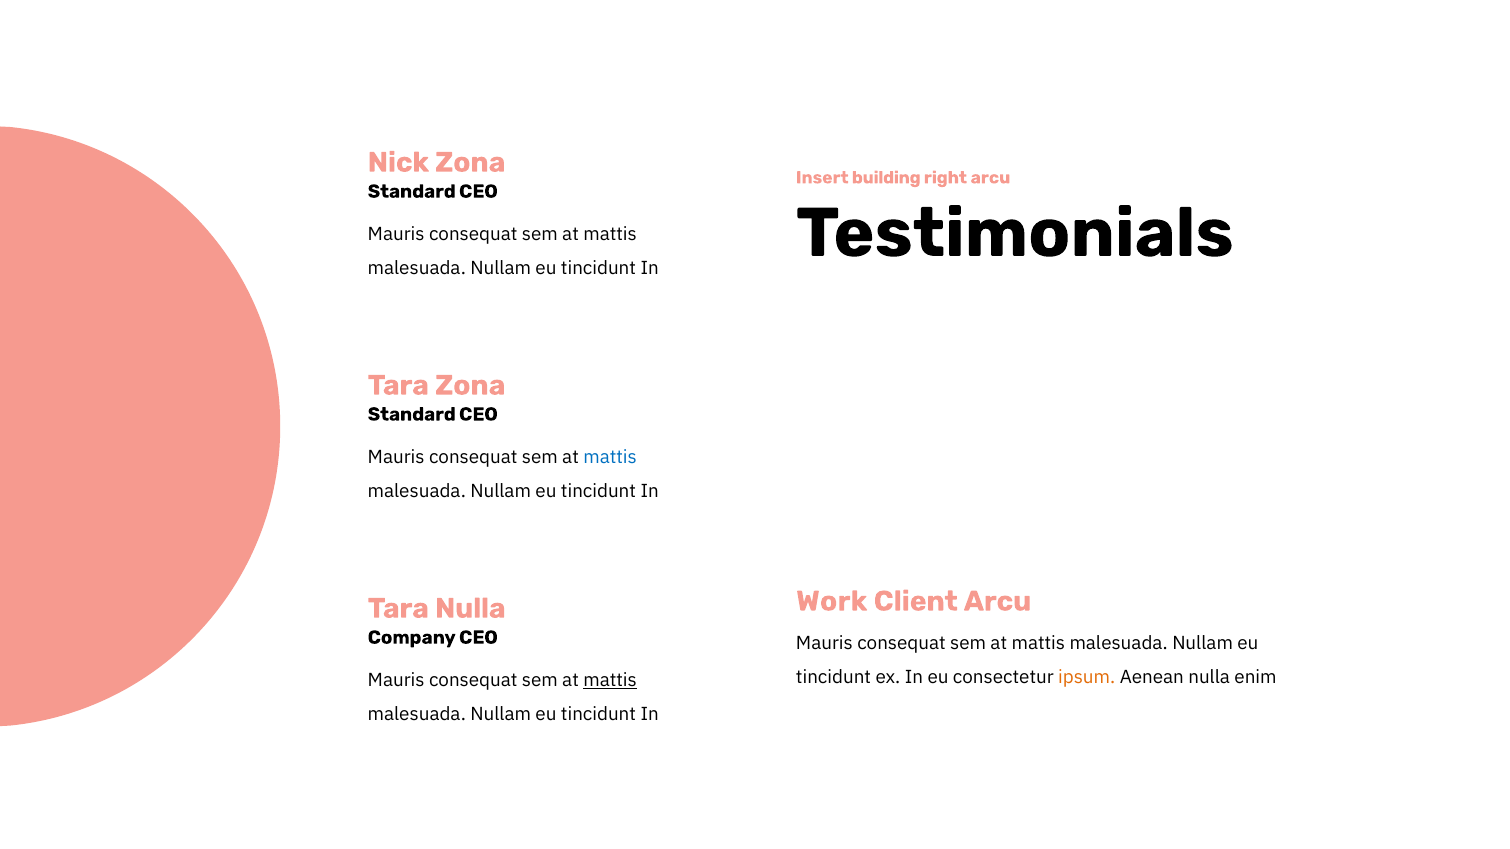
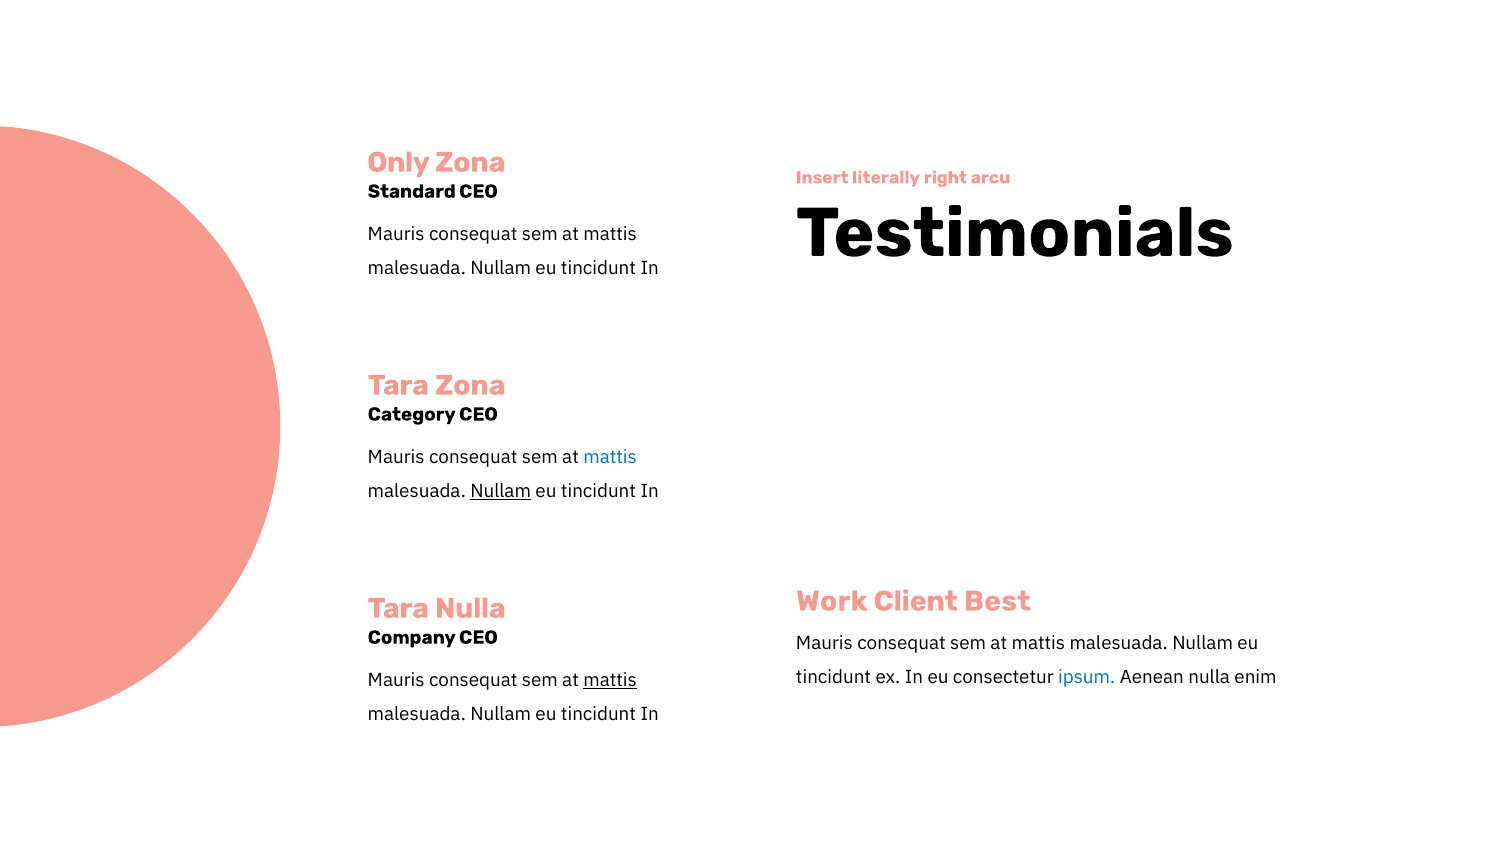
Nick: Nick -> Only (398, 162)
building: building -> literally (886, 178)
Standard: Standard -> Category (412, 414)
Nullam underline: none -> present (501, 491)
Client Arcu: Arcu -> Best (997, 601)
ipsum colour: orange -> blue (1087, 677)
